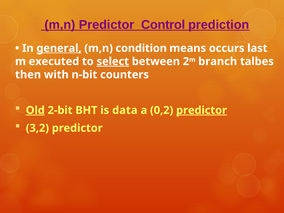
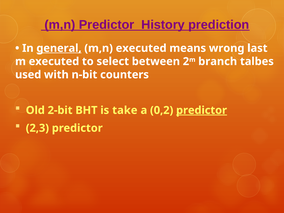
Control: Control -> History (163, 25)
m,n condition: condition -> executed (141, 48)
occurs: occurs -> wrong (227, 48)
select underline: present -> none (113, 61)
then: then -> used (28, 75)
Old underline: present -> none (35, 110)
data: data -> take (125, 110)
3,2: 3,2 -> 2,3 (37, 128)
